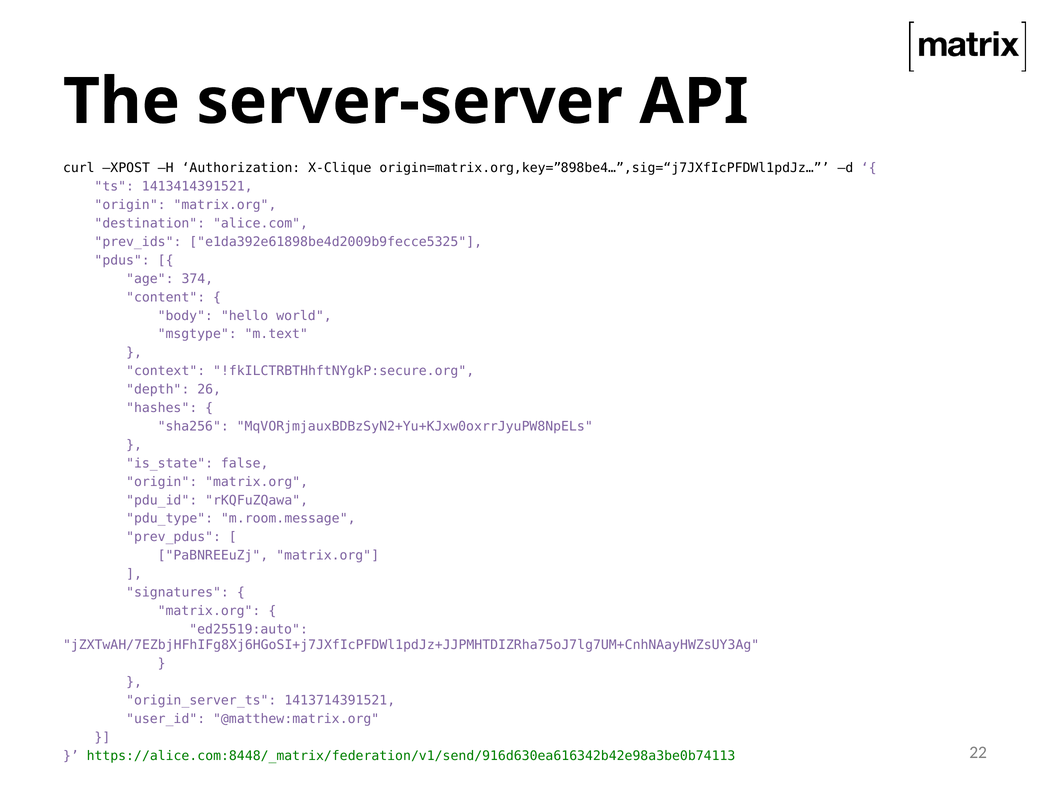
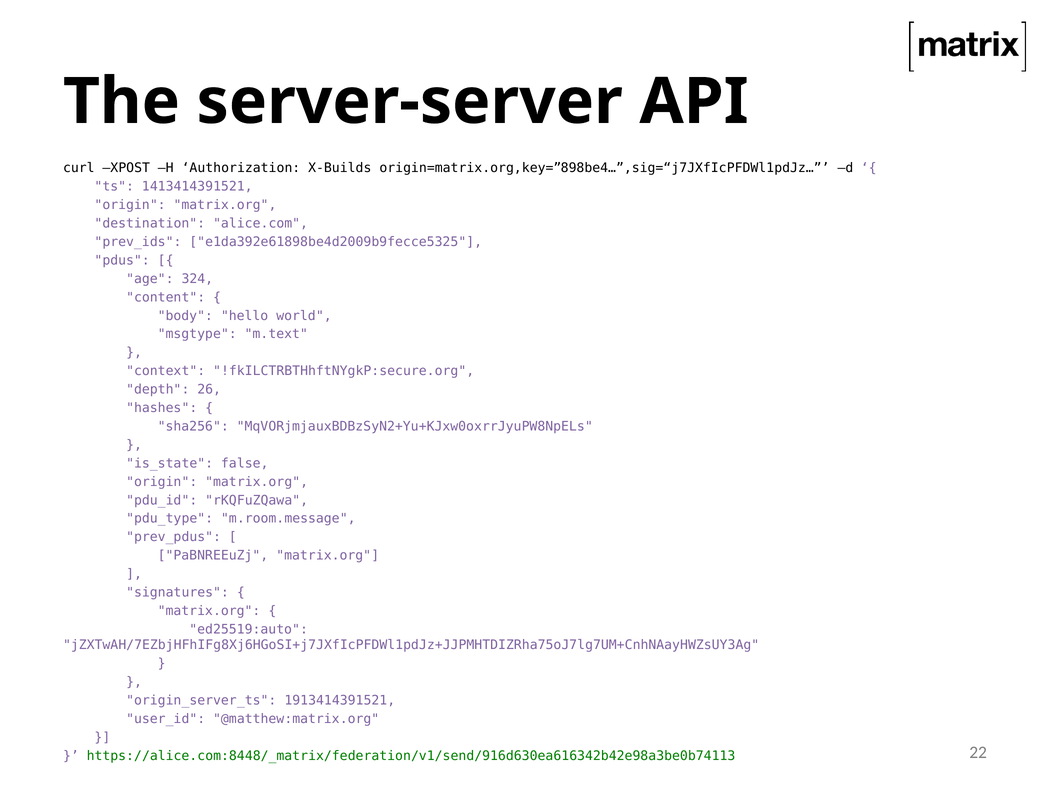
X-Clique: X-Clique -> X-Builds (340, 168)
374: 374 -> 324 (197, 279)
1413714391521: 1413714391521 -> 1913414391521 (340, 700)
